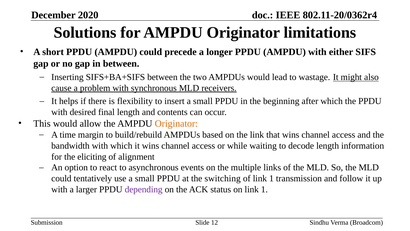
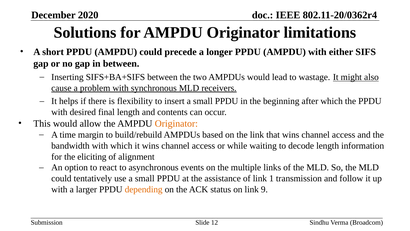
switching: switching -> assistance (223, 178)
depending colour: purple -> orange (144, 189)
on link 1: 1 -> 9 (264, 189)
